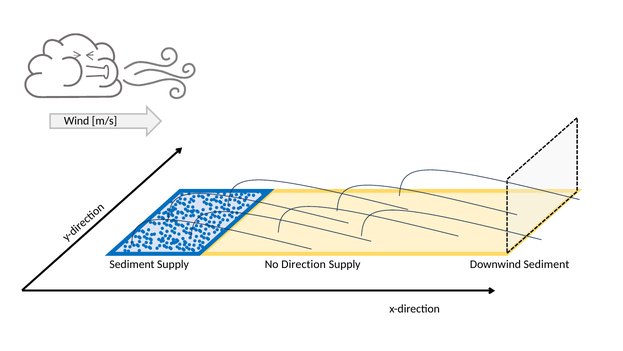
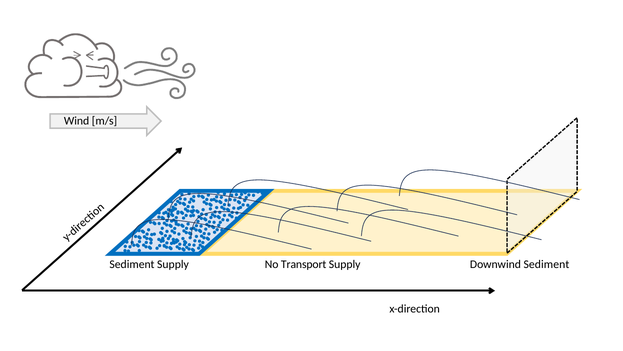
Direction: Direction -> Transport (304, 264)
